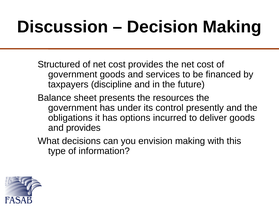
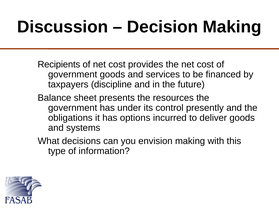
Structured: Structured -> Recipients (59, 64)
and provides: provides -> systems (83, 128)
